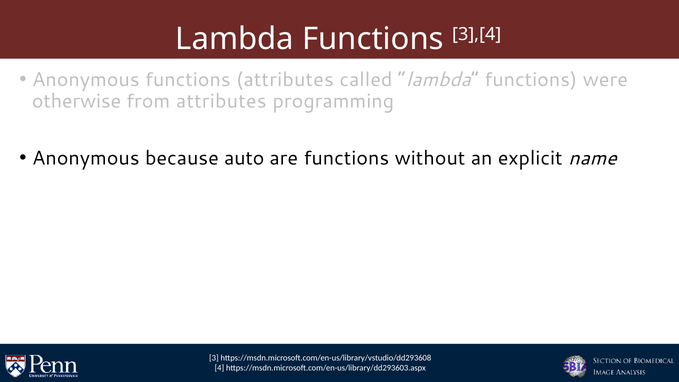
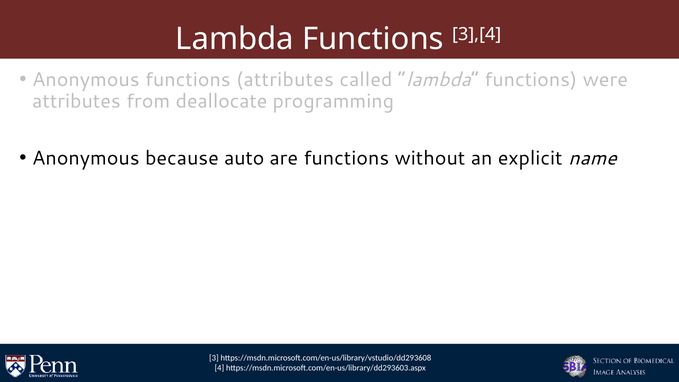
otherwise: otherwise -> attributes (76, 101)
from attributes: attributes -> deallocate (221, 101)
